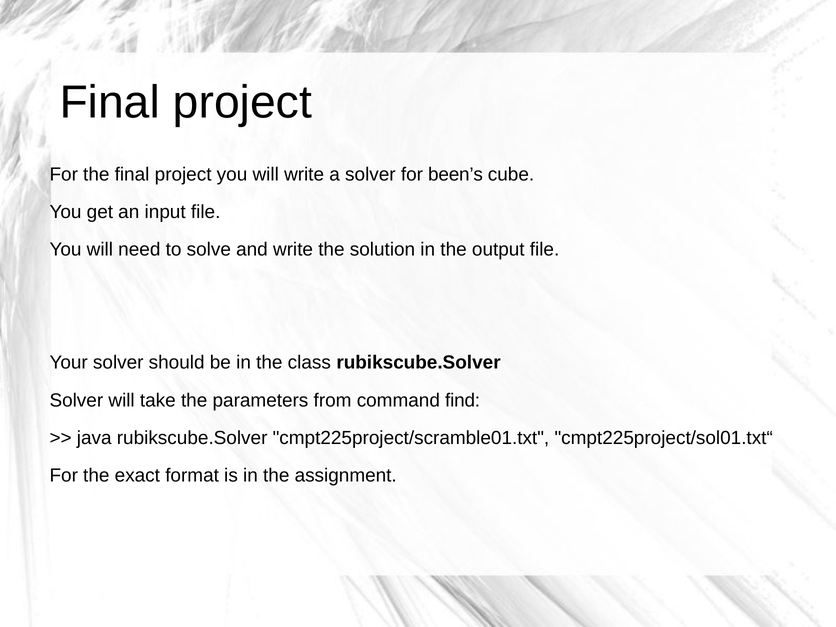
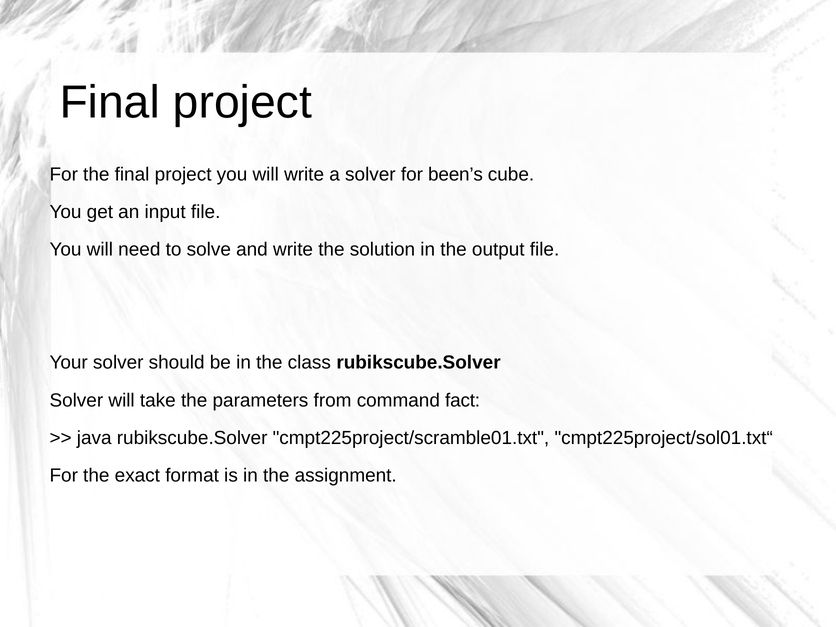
find: find -> fact (463, 400)
